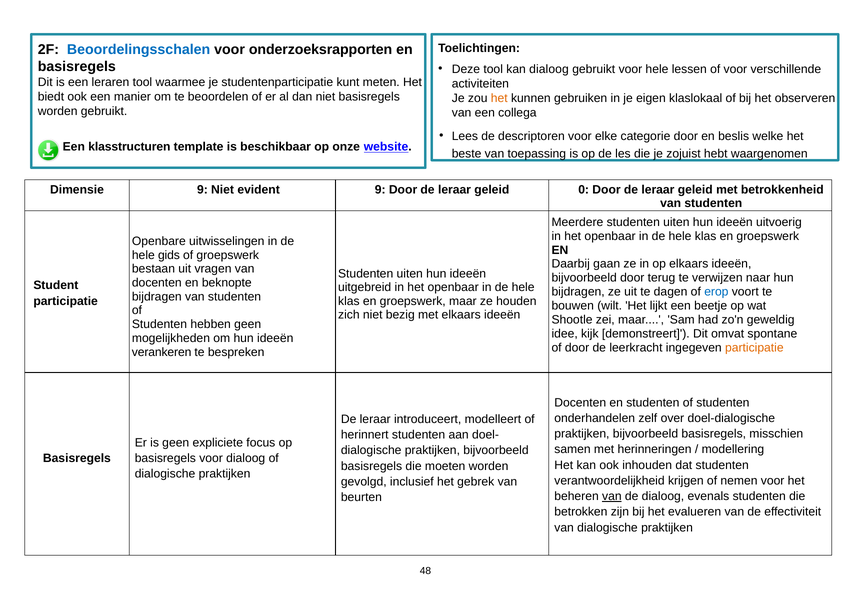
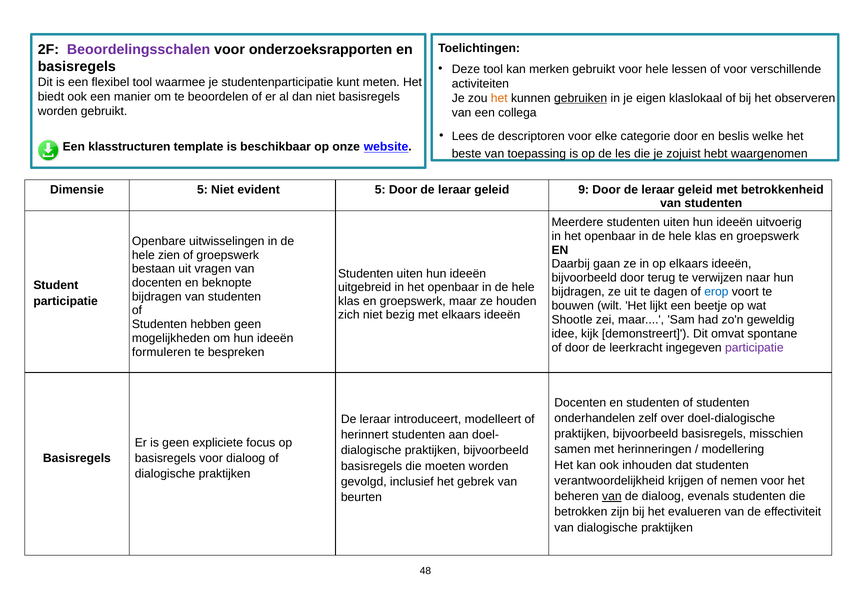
Beoordelingsschalen colour: blue -> purple (139, 49)
kan dialoog: dialoog -> merken (549, 69)
leraren: leraren -> flexibel (110, 82)
gebruiken underline: none -> present (581, 98)
Dimensie 9: 9 -> 5 (202, 190)
evident 9: 9 -> 5 (380, 190)
0: 0 -> 9 (584, 190)
gids: gids -> zien (169, 255)
participatie colour: orange -> purple (754, 348)
verankeren: verankeren -> formuleren (161, 352)
